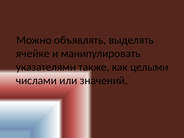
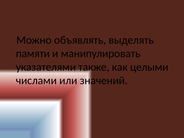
ячейке: ячейке -> памяти (33, 54)
